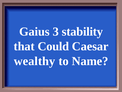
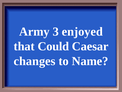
Gaius: Gaius -> Army (34, 31)
stability: stability -> enjoyed (82, 31)
wealthy: wealthy -> changes (35, 61)
